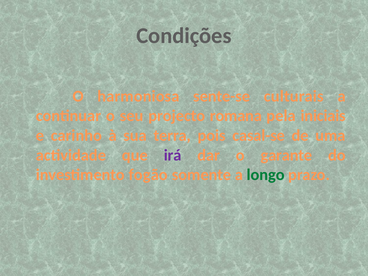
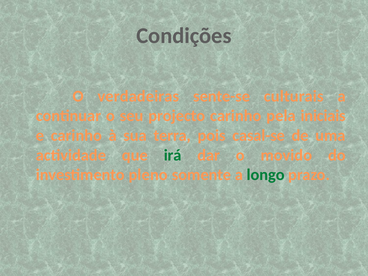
harmoniosa: harmoniosa -> verdadeiras (138, 96)
projecto romana: romana -> carinho (236, 116)
irá colour: purple -> green (173, 155)
garante: garante -> movido (286, 155)
fogão: fogão -> pleno (148, 175)
